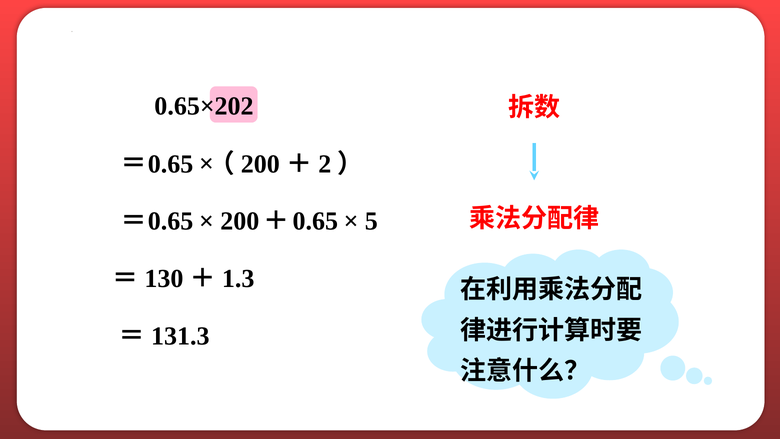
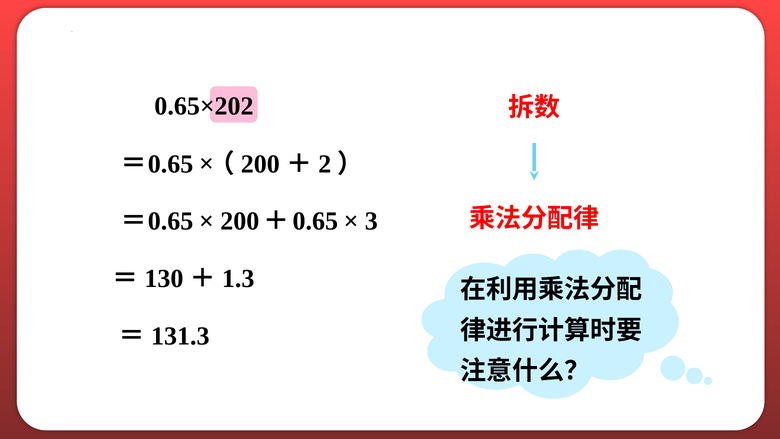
5: 5 -> 3 (371, 221)
